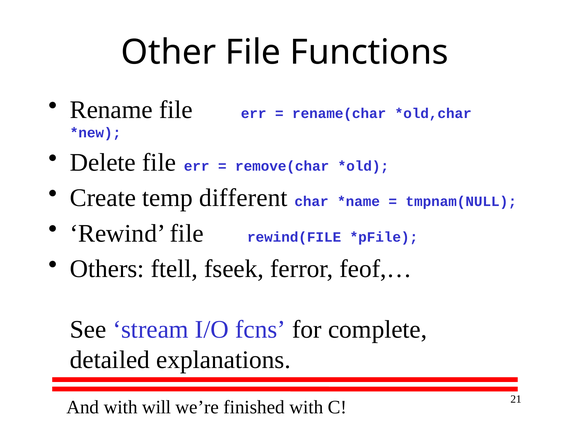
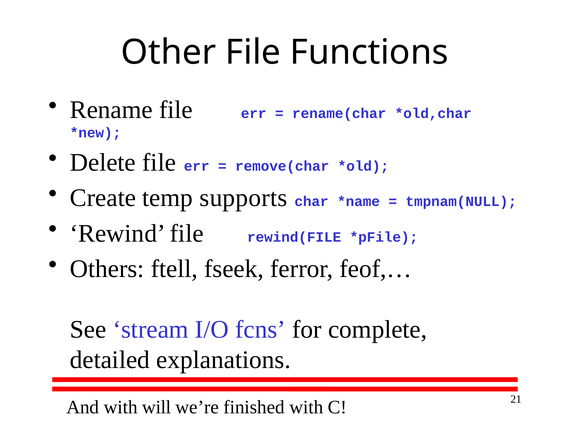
different: different -> supports (243, 198)
